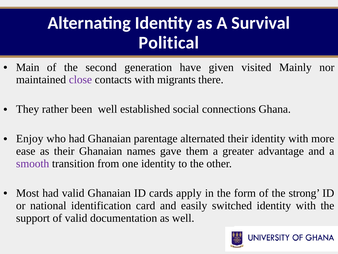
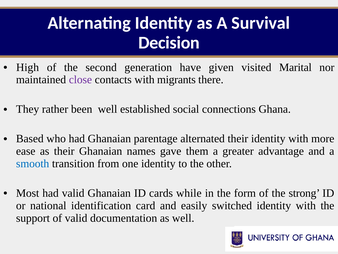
Political: Political -> Decision (169, 43)
Main: Main -> High (28, 67)
Mainly: Mainly -> Marital (295, 67)
Enjoy: Enjoy -> Based (30, 138)
smooth colour: purple -> blue (33, 163)
apply: apply -> while (189, 193)
